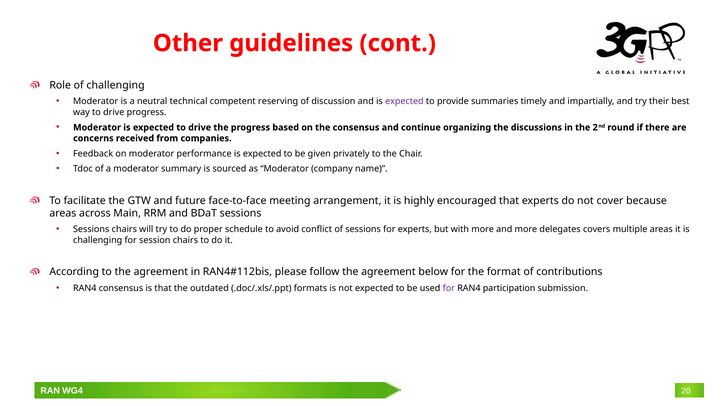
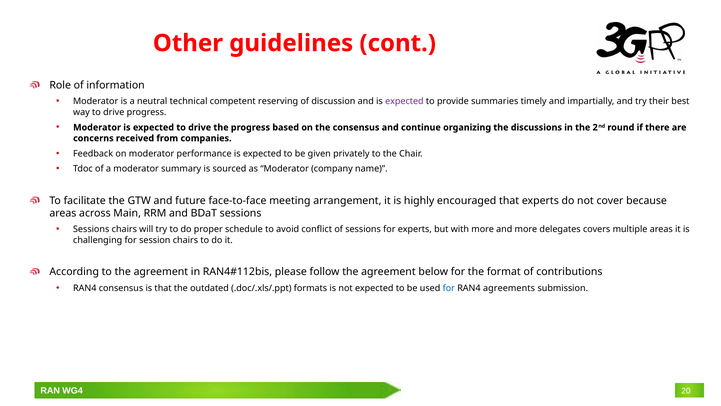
of challenging: challenging -> information (116, 85)
for colour: purple -> blue (449, 288)
participation: participation -> agreements (509, 288)
